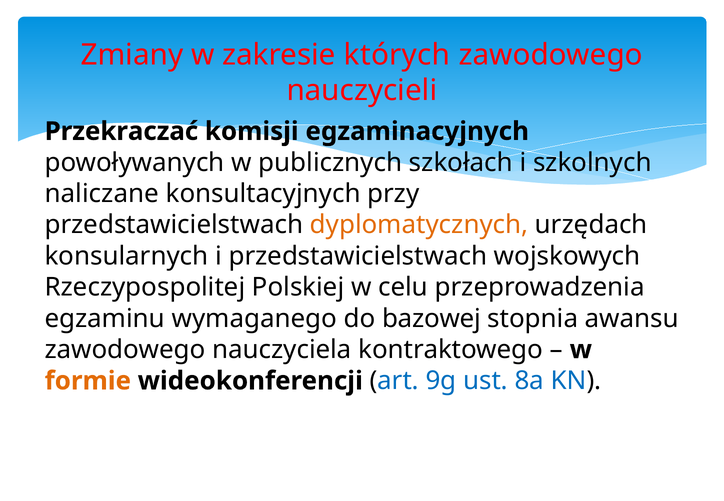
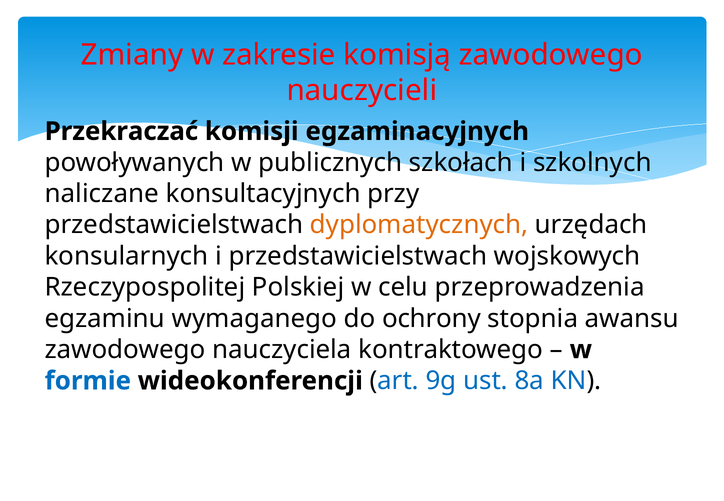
których: których -> komisją (397, 55)
bazowej: bazowej -> ochrony (431, 319)
formie colour: orange -> blue (88, 381)
